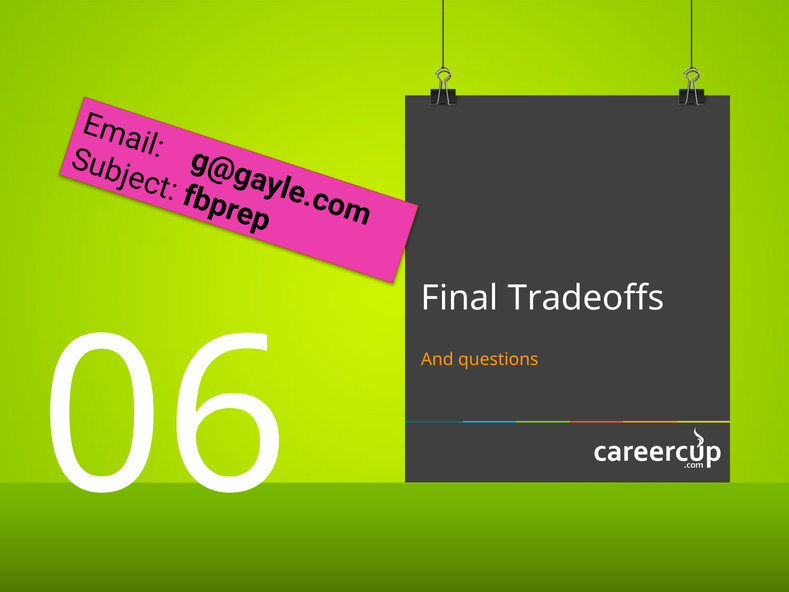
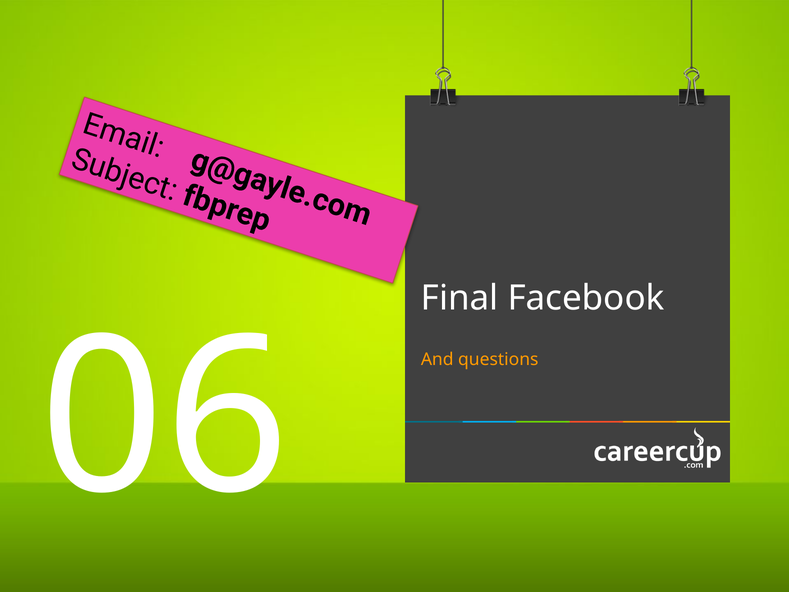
Tradeoffs: Tradeoffs -> Facebook (586, 298)
